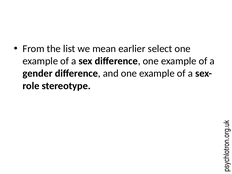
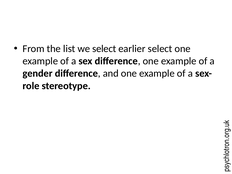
we mean: mean -> select (104, 49)
